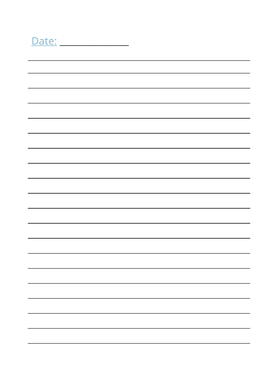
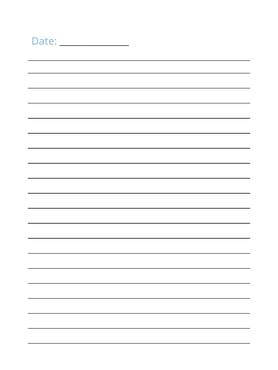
Date underline: present -> none (44, 41)
